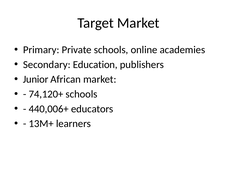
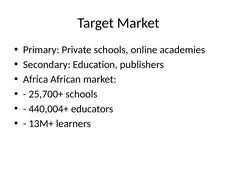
Junior: Junior -> Africa (36, 79)
74,120+: 74,120+ -> 25,700+ (46, 94)
440,006+: 440,006+ -> 440,004+ (49, 109)
